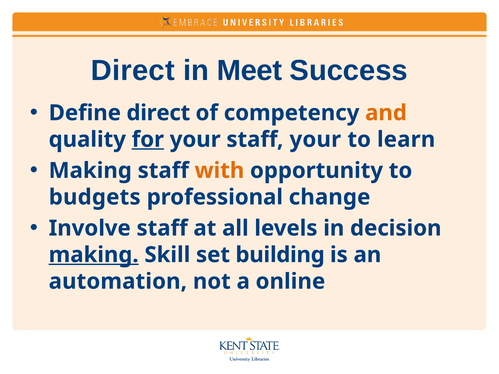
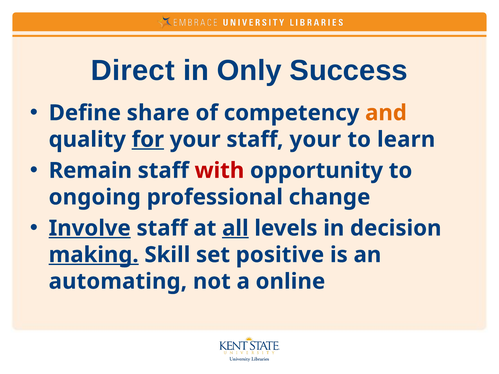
Meet: Meet -> Only (249, 71)
Define direct: direct -> share (158, 113)
Making: Making -> Remain (90, 171)
with colour: orange -> red (219, 171)
budgets: budgets -> ongoing (95, 197)
Involve underline: none -> present (90, 228)
all underline: none -> present (235, 228)
building: building -> positive (280, 255)
automation: automation -> automating (118, 282)
